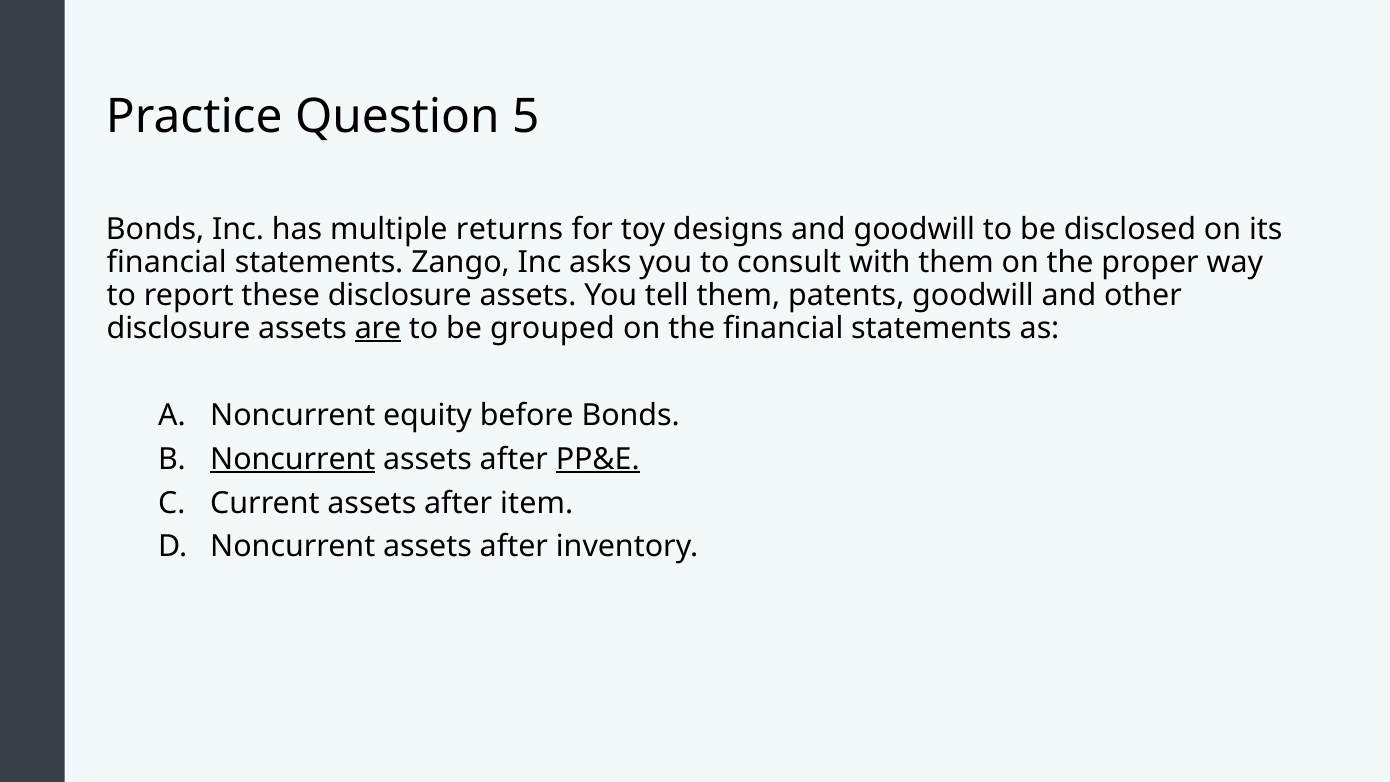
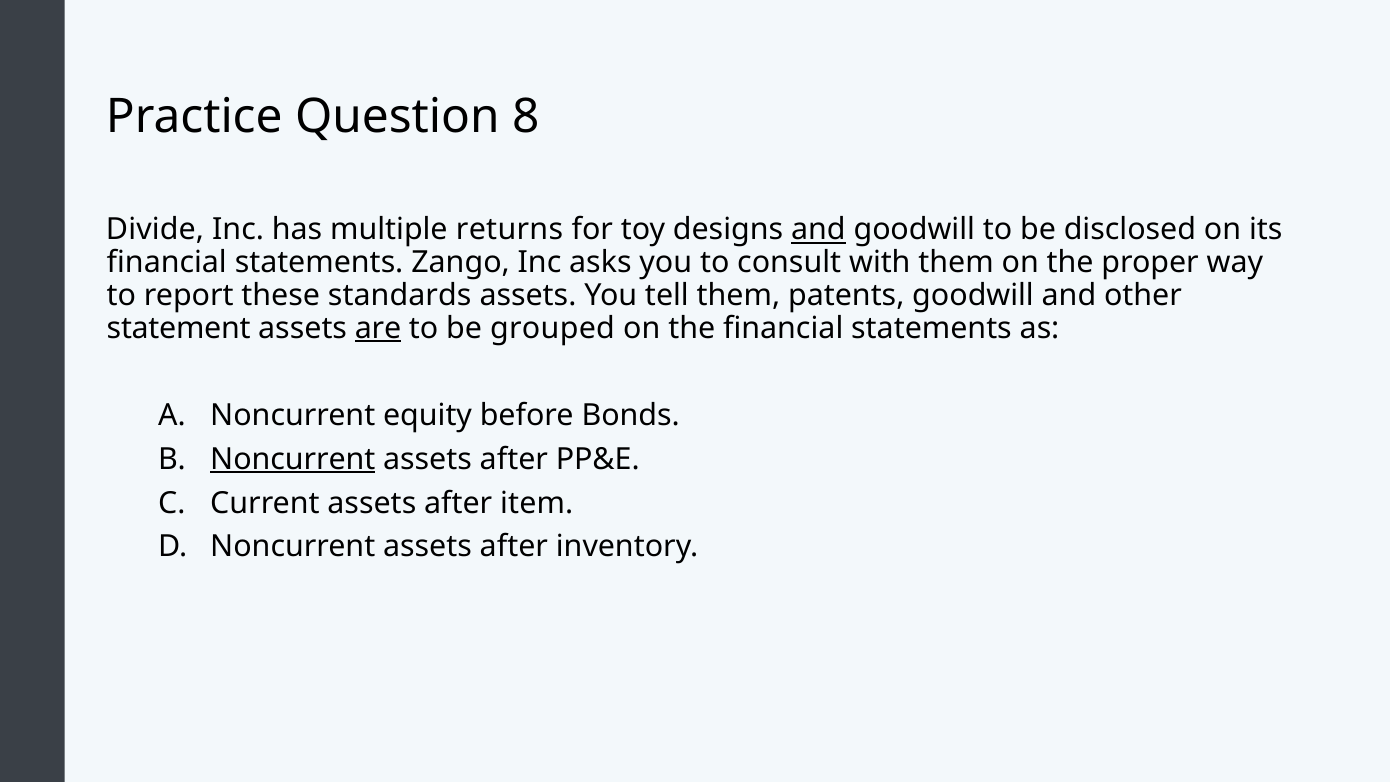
5: 5 -> 8 (526, 117)
Bonds: Bonds -> Divide (155, 230)
and underline: none -> present (818, 230)
these disclosure: disclosure -> standards (400, 295)
disclosure: disclosure -> statement (179, 328)
PP&E underline: present -> none (598, 459)
